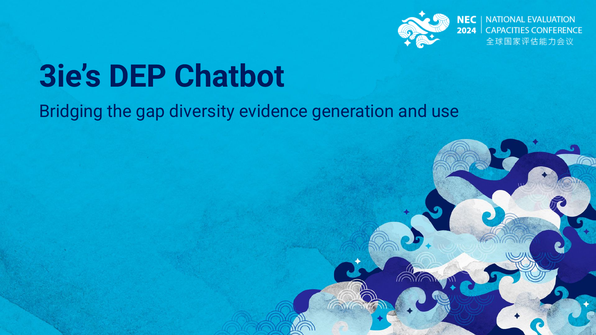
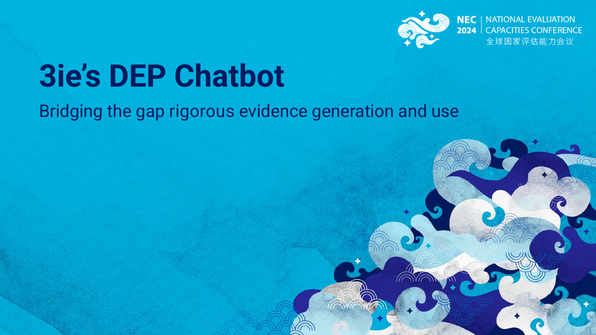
diversity: diversity -> rigorous (202, 112)
